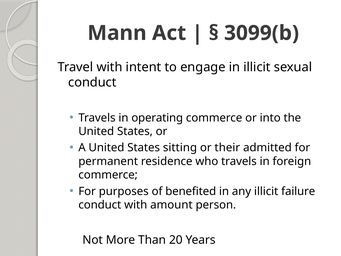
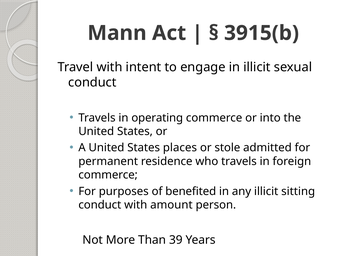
3099(b: 3099(b -> 3915(b (262, 33)
sitting: sitting -> places (180, 148)
their: their -> stole (227, 148)
failure: failure -> sitting (298, 191)
20: 20 -> 39 (176, 240)
